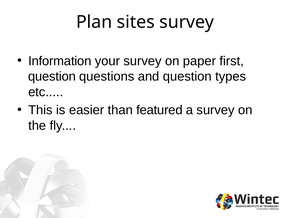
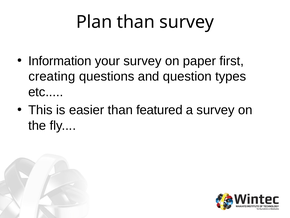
Plan sites: sites -> than (136, 22)
question: question -> creating (52, 76)
